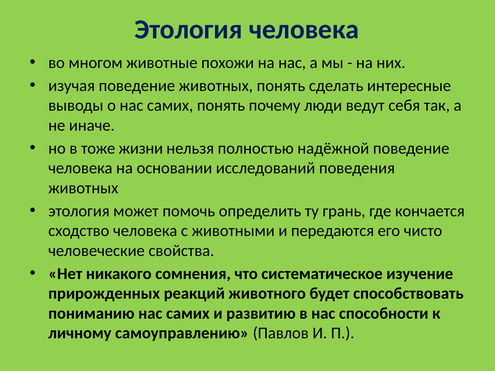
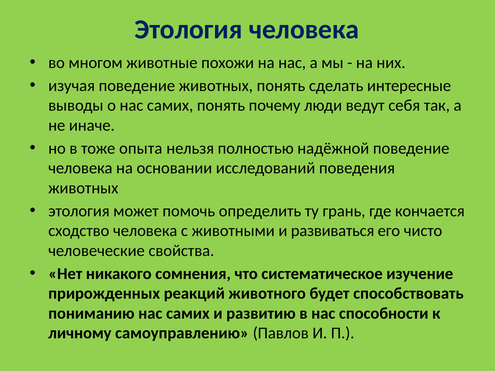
жизни: жизни -> опыта (141, 149)
передаются: передаются -> развиваться (333, 231)
